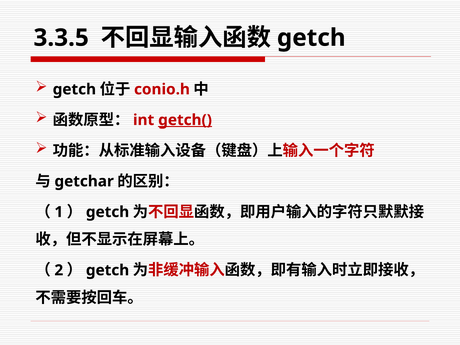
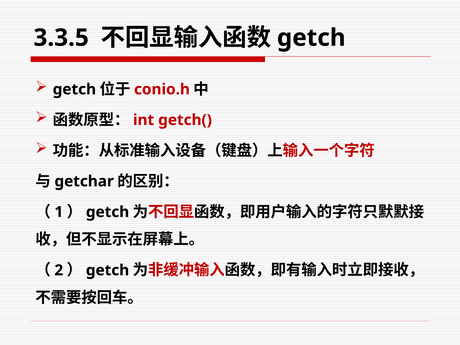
getch( underline: present -> none (185, 120)
